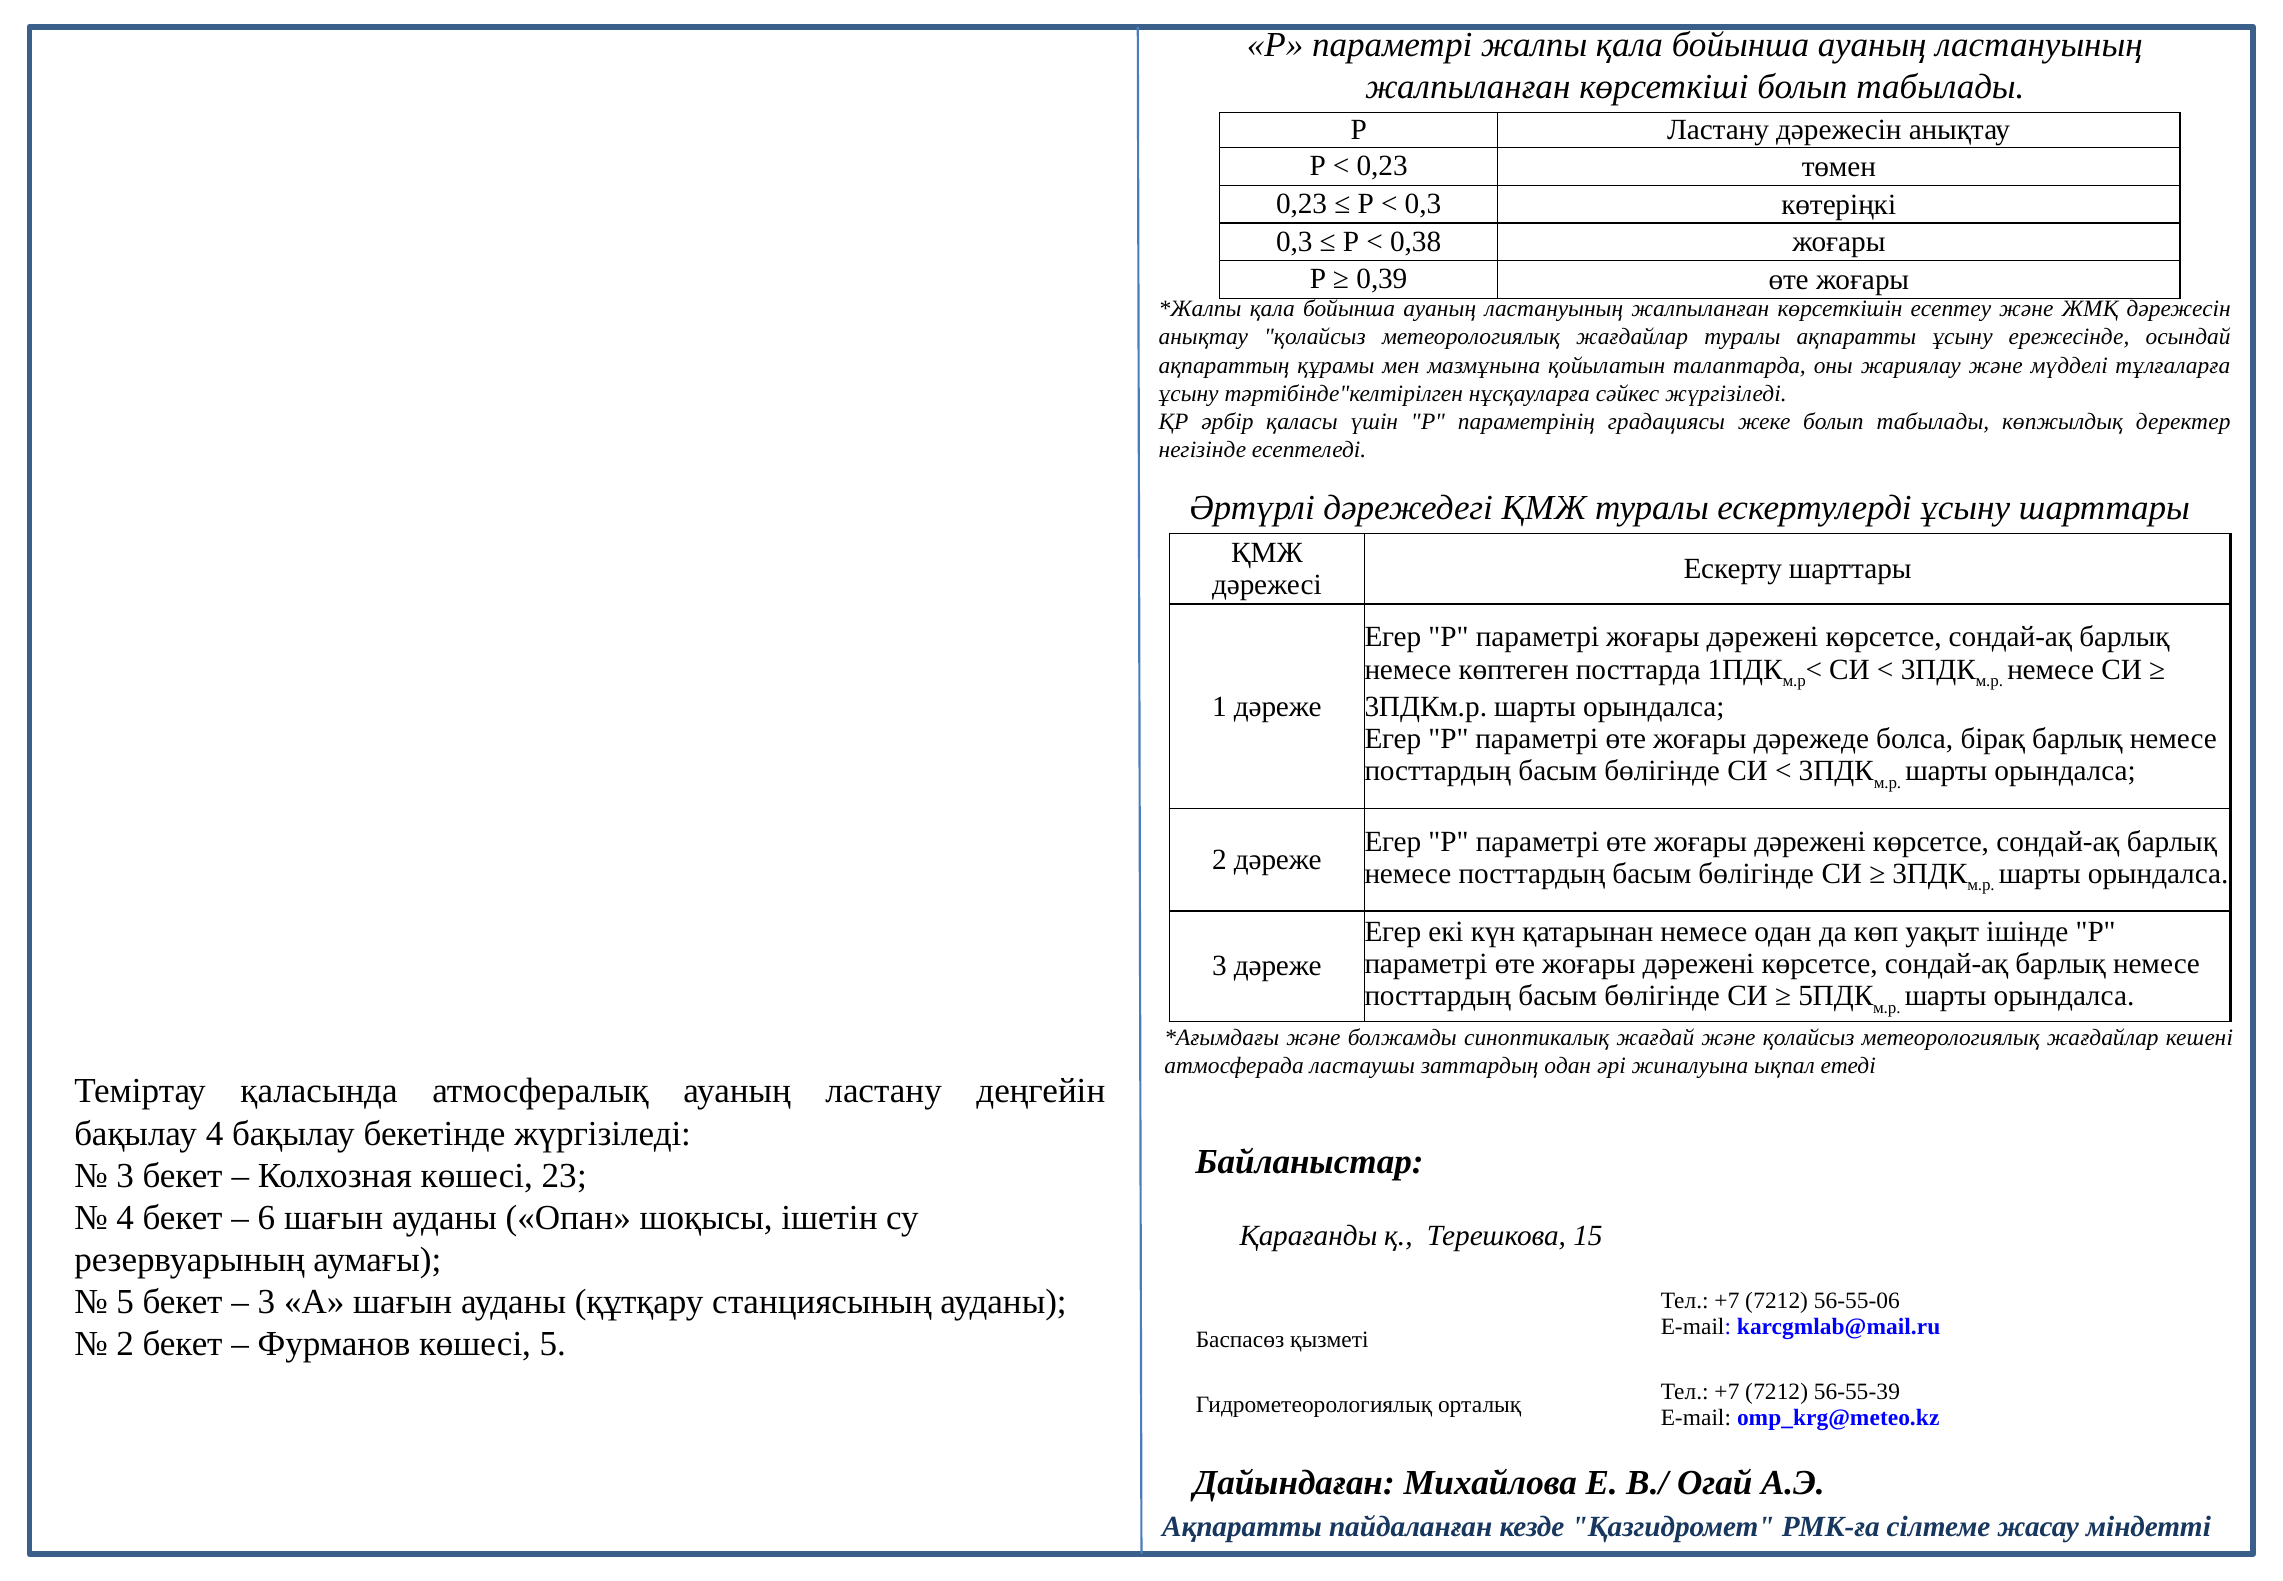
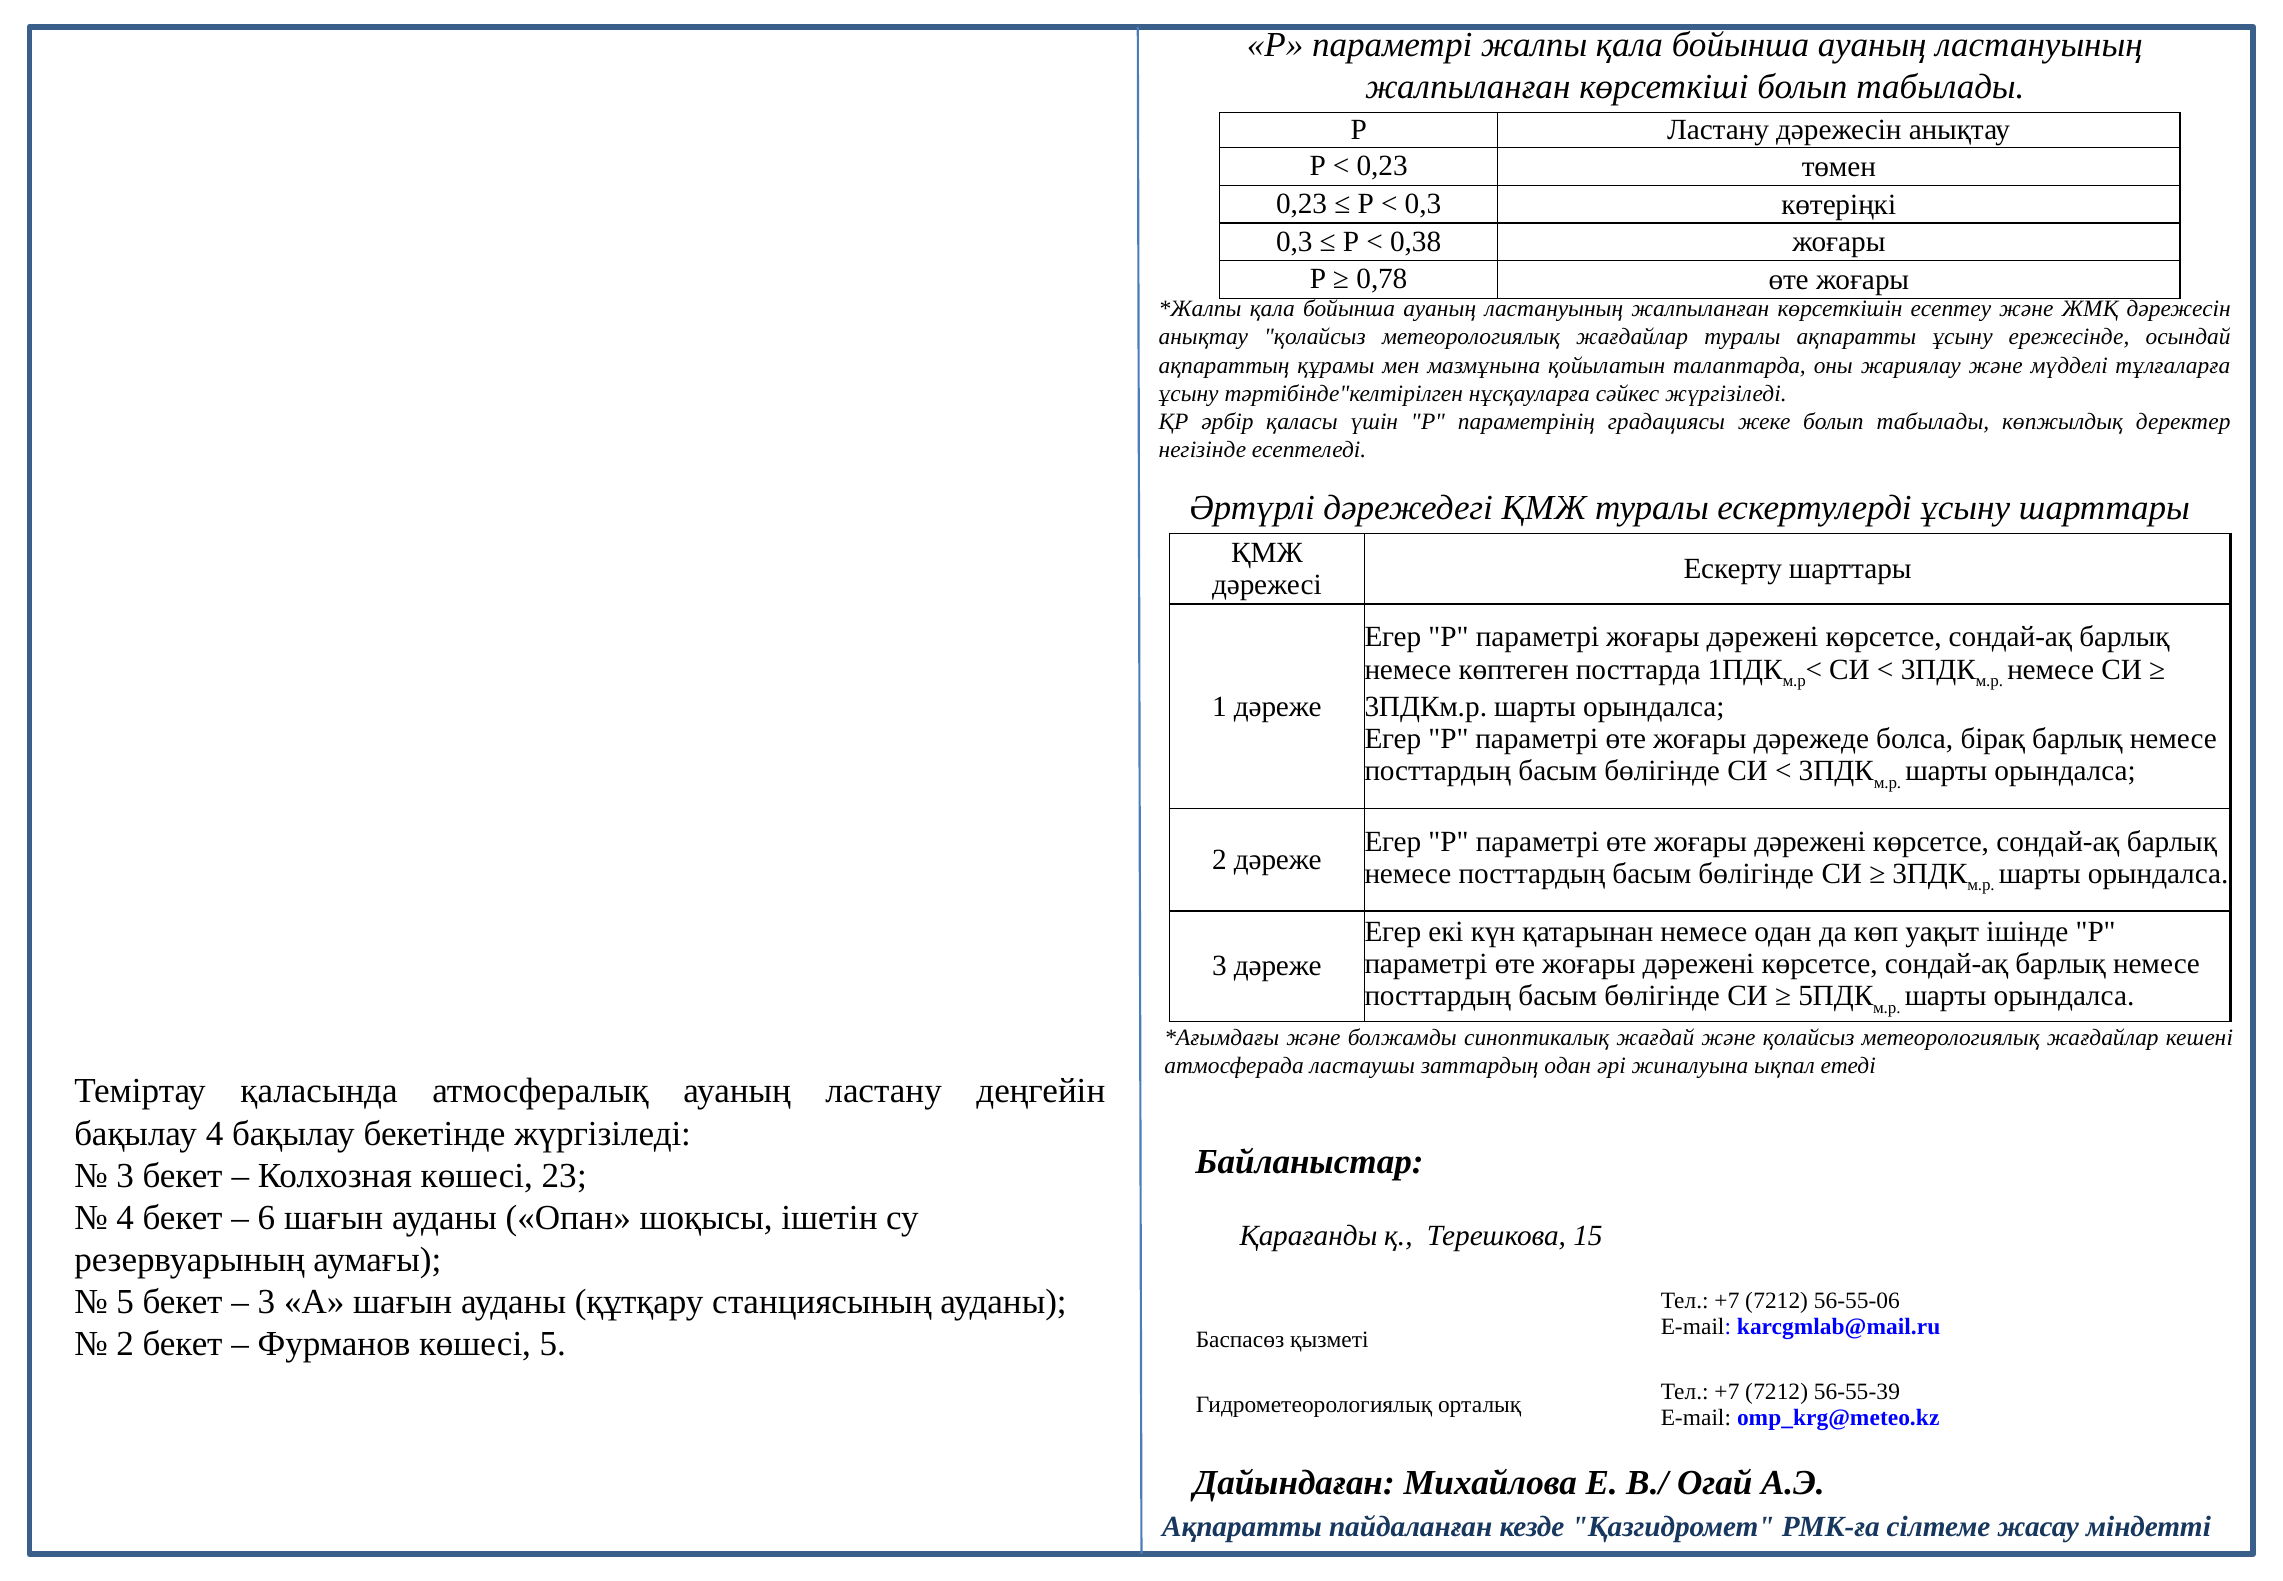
0,39: 0,39 -> 0,78 (1382, 279)
